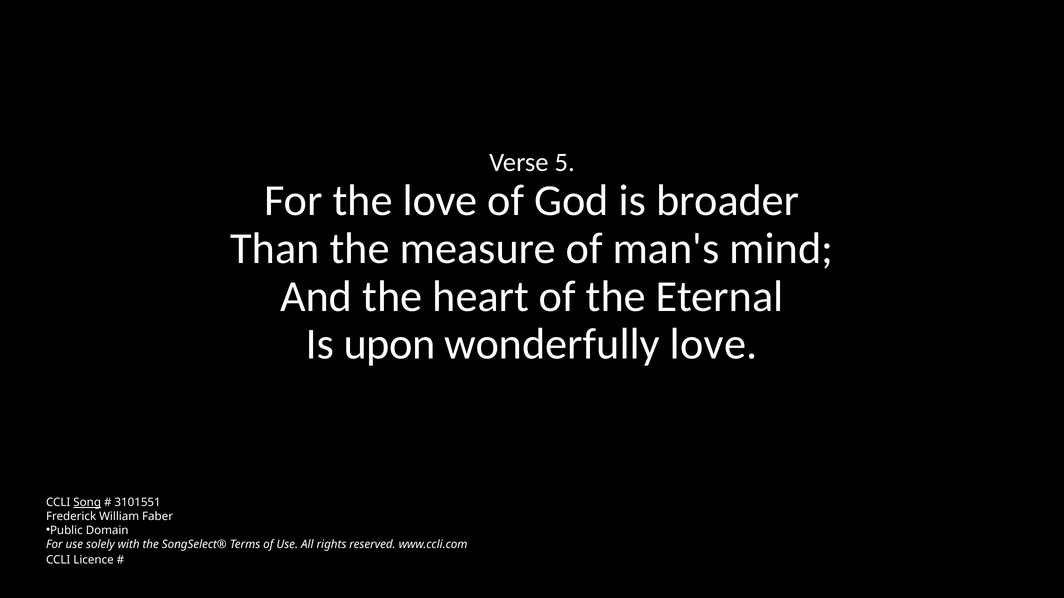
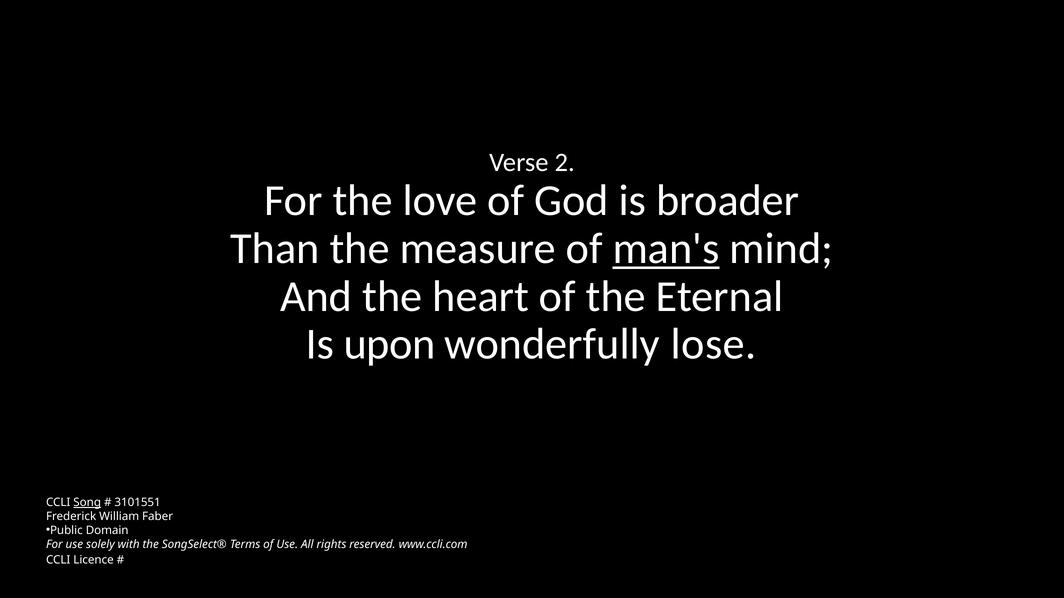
5: 5 -> 2 (565, 163)
man's underline: none -> present (666, 249)
wonderfully love: love -> lose (714, 345)
